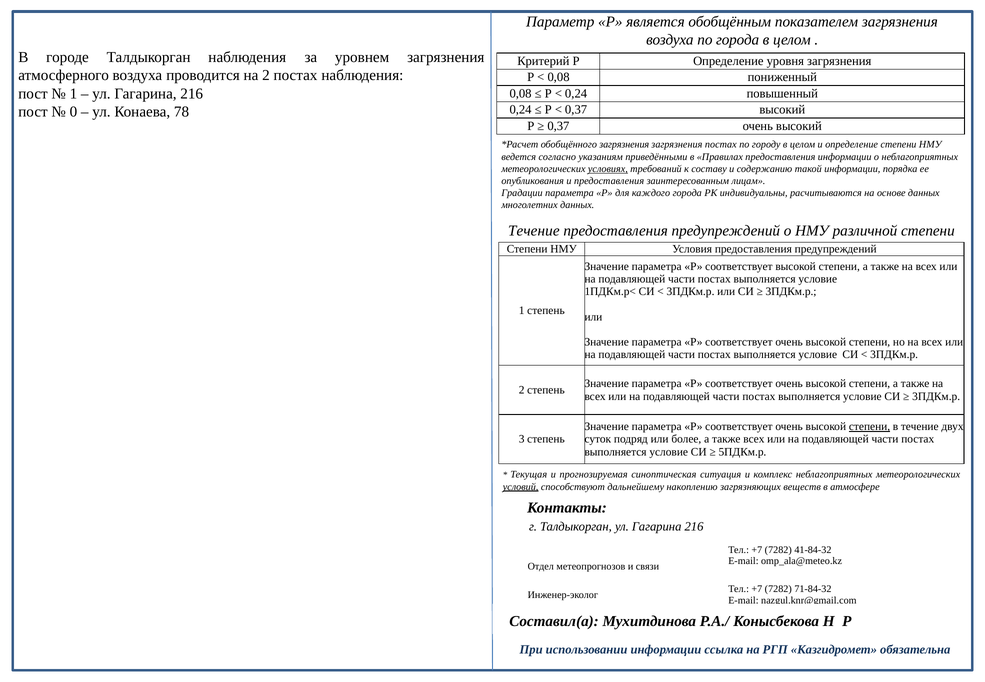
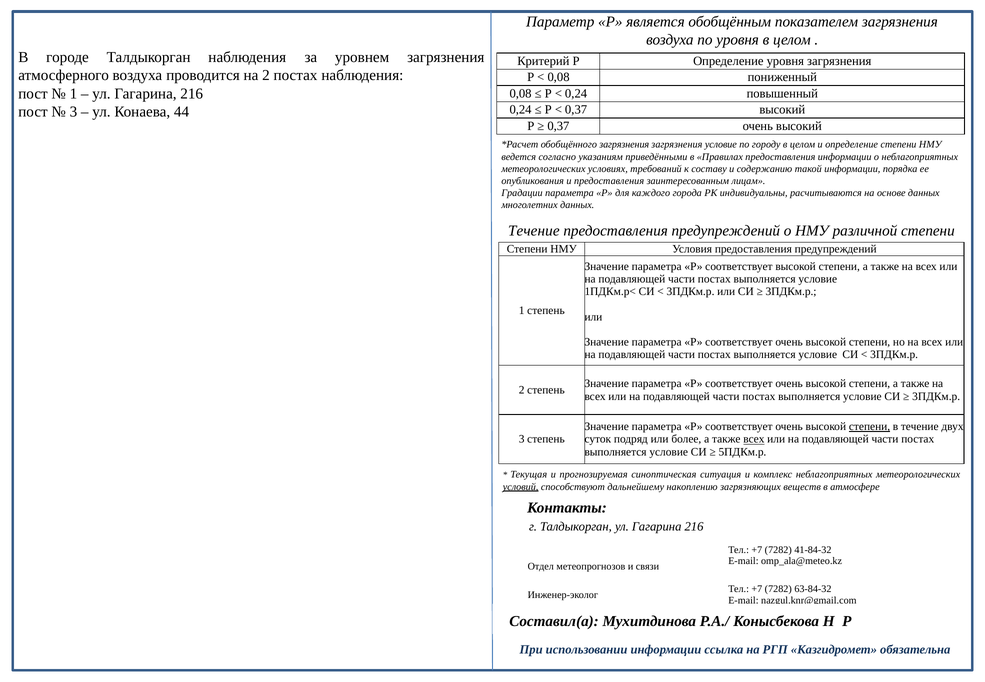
по города: города -> уровня (738, 40)
0: 0 -> 3 (73, 112)
78: 78 -> 44 (182, 112)
загрязнения постах: постах -> условие (721, 145)
условиях underline: present -> none (608, 169)
всех underline: none -> present (754, 439)
71-84-32: 71-84-32 -> 63-84-32 (813, 589)
